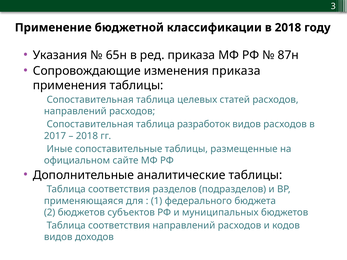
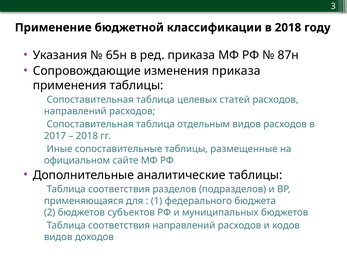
разработок: разработок -> отдельным (204, 124)
